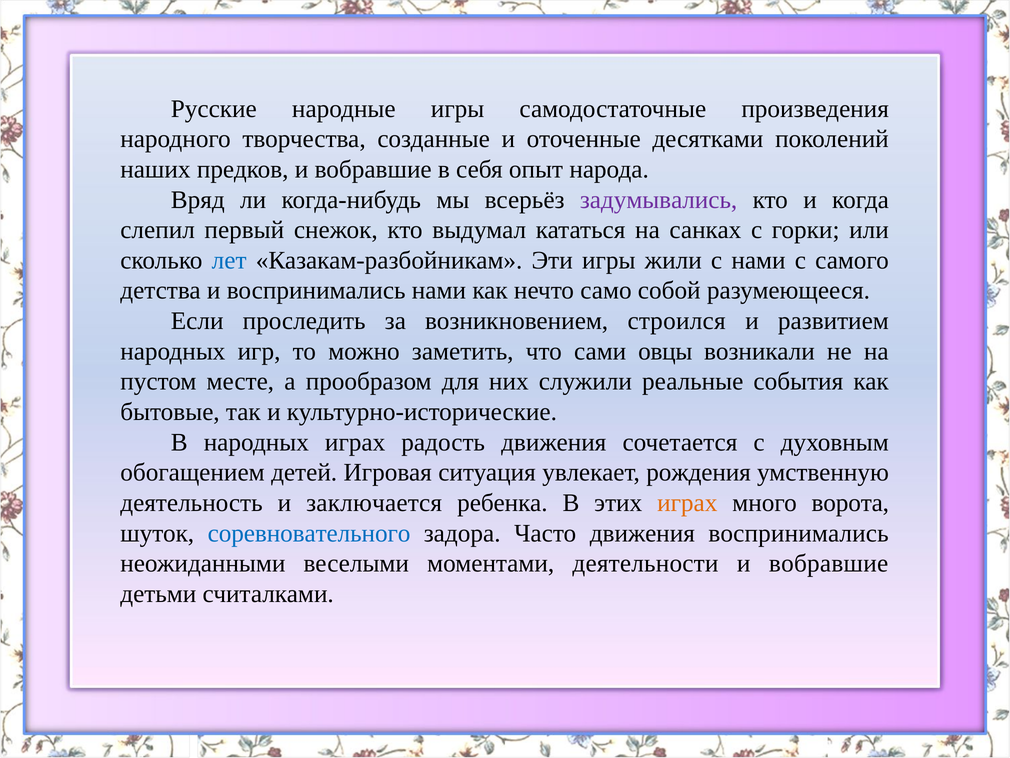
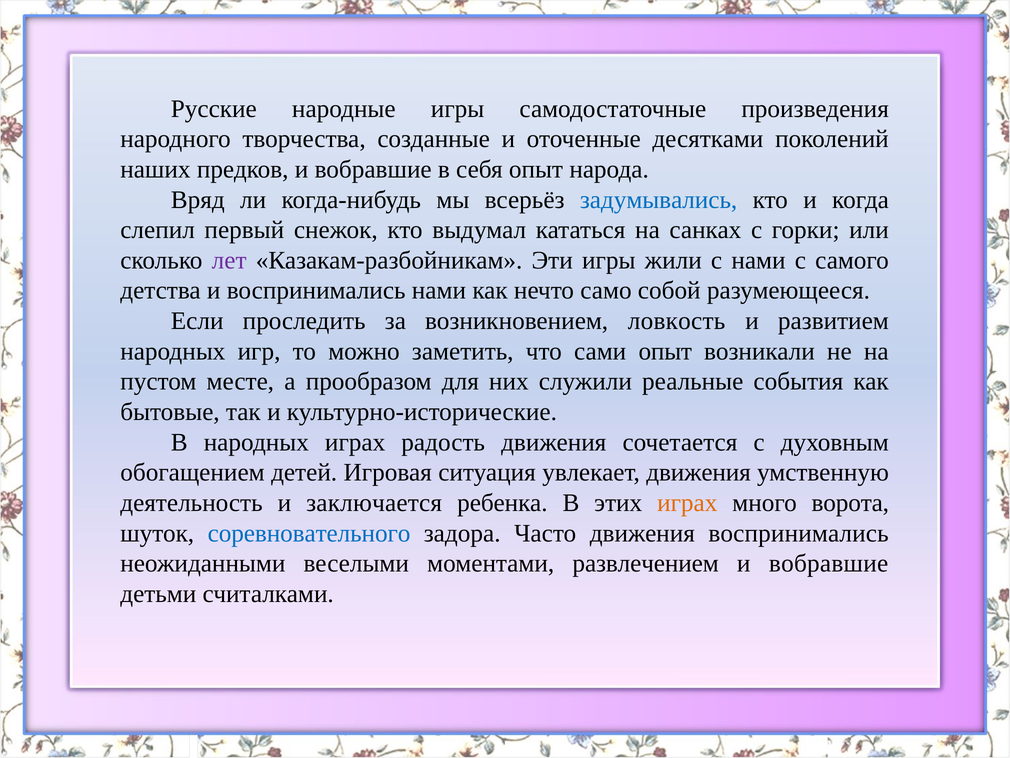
задумывались colour: purple -> blue (659, 200)
лет colour: blue -> purple (229, 260)
строился: строился -> ловкость (677, 321)
сами овцы: овцы -> опыт (665, 351)
увлекает рождения: рождения -> движения (699, 472)
деятельности: деятельности -> развлечением (646, 563)
